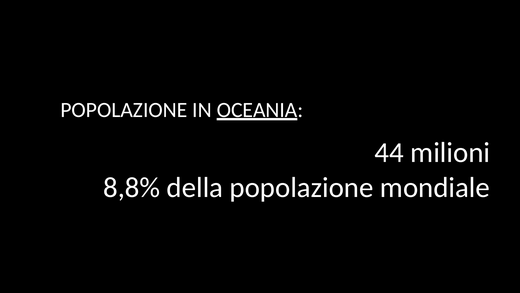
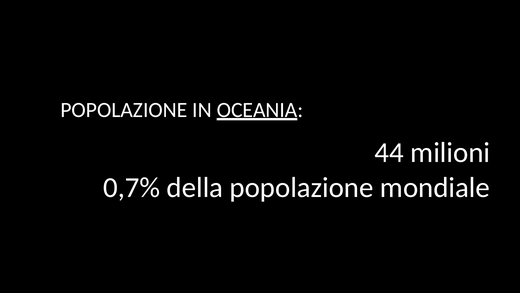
8,8%: 8,8% -> 0,7% (132, 187)
